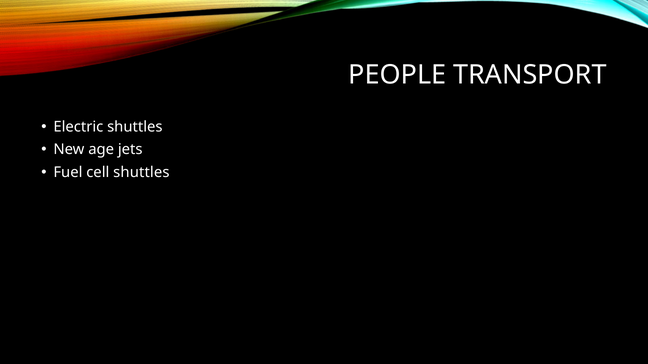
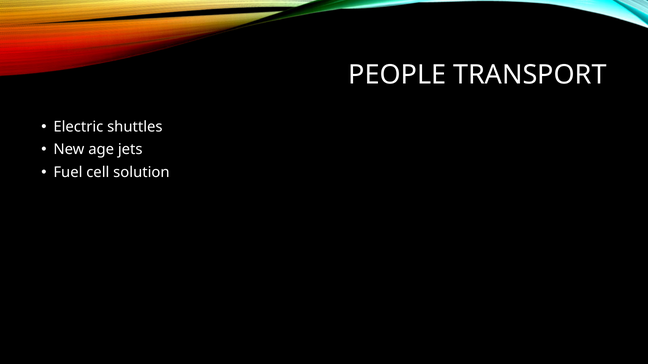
cell shuttles: shuttles -> solution (141, 173)
